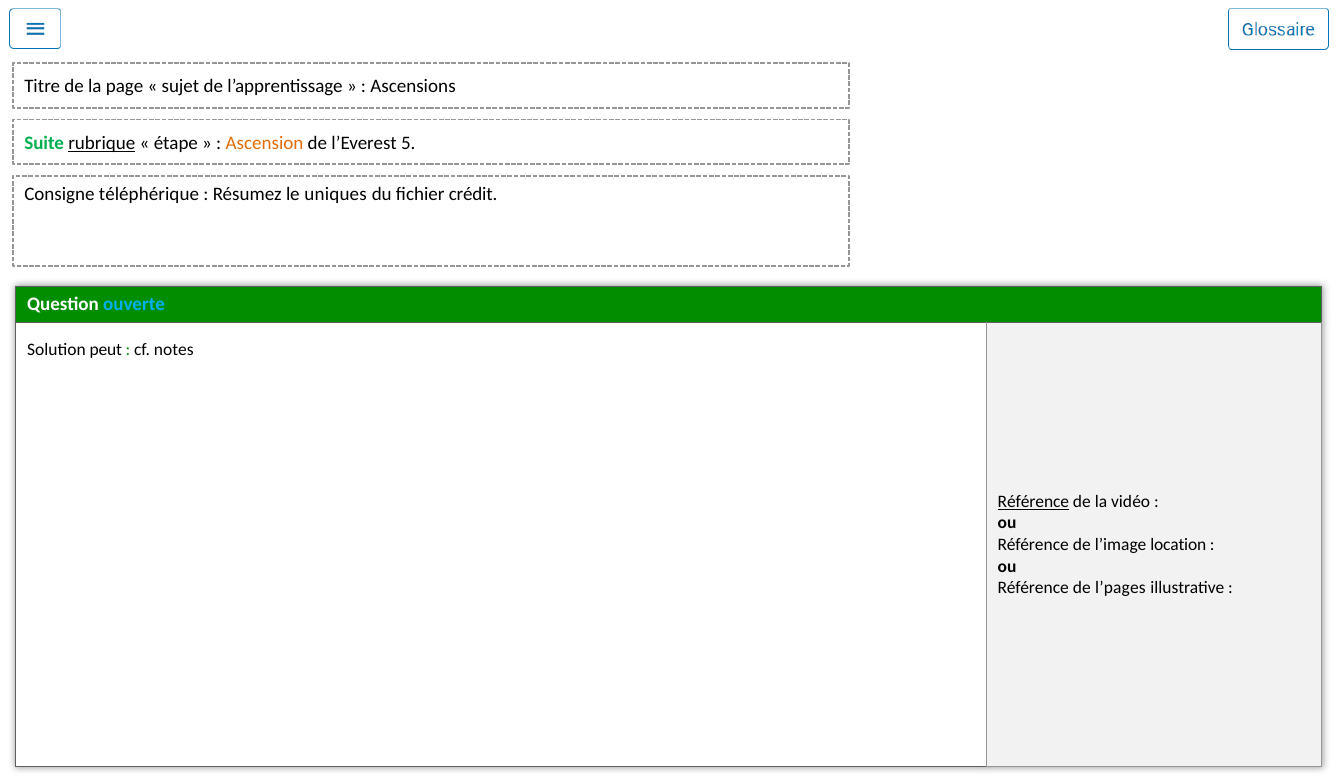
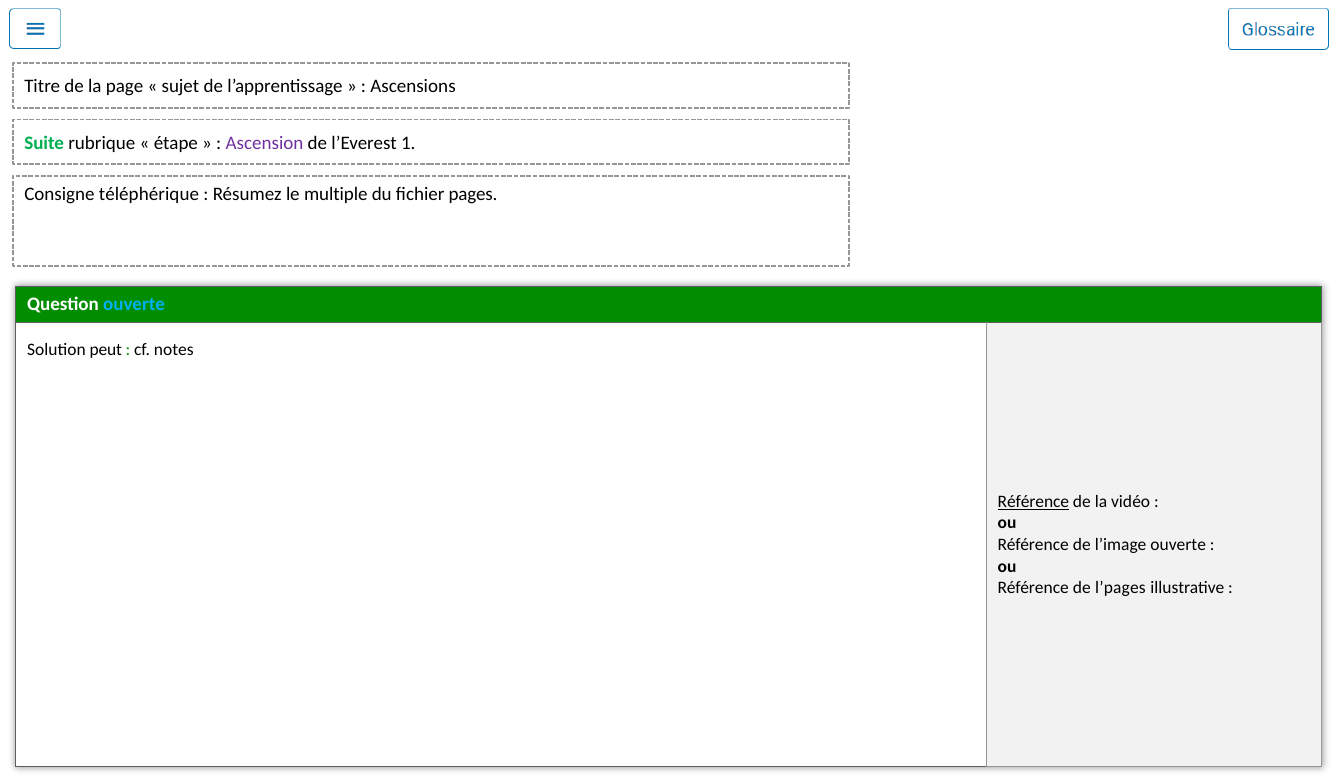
rubrique underline: present -> none (102, 143)
Ascension colour: orange -> purple (265, 143)
5: 5 -> 1 (408, 143)
uniques: uniques -> multiple (336, 194)
crédit: crédit -> pages (473, 194)
l’image location: location -> ouverte (1178, 545)
